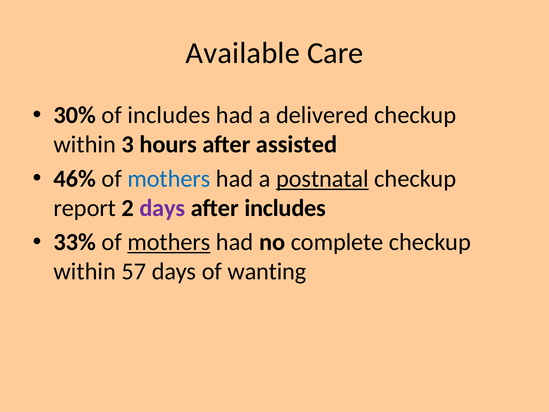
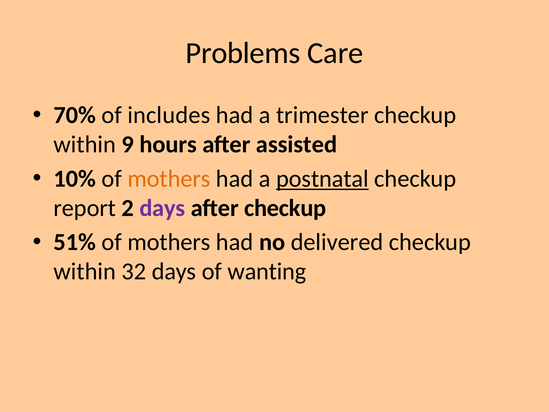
Available: Available -> Problems (243, 53)
30%: 30% -> 70% (75, 115)
delivered: delivered -> trimester (322, 115)
3: 3 -> 9 (128, 144)
46%: 46% -> 10% (75, 179)
mothers colour: blue -> orange (169, 179)
after includes: includes -> checkup (285, 208)
33%: 33% -> 51% (75, 242)
mothers underline: present -> none (169, 242)
complete: complete -> delivered (337, 242)
57: 57 -> 32 (134, 271)
